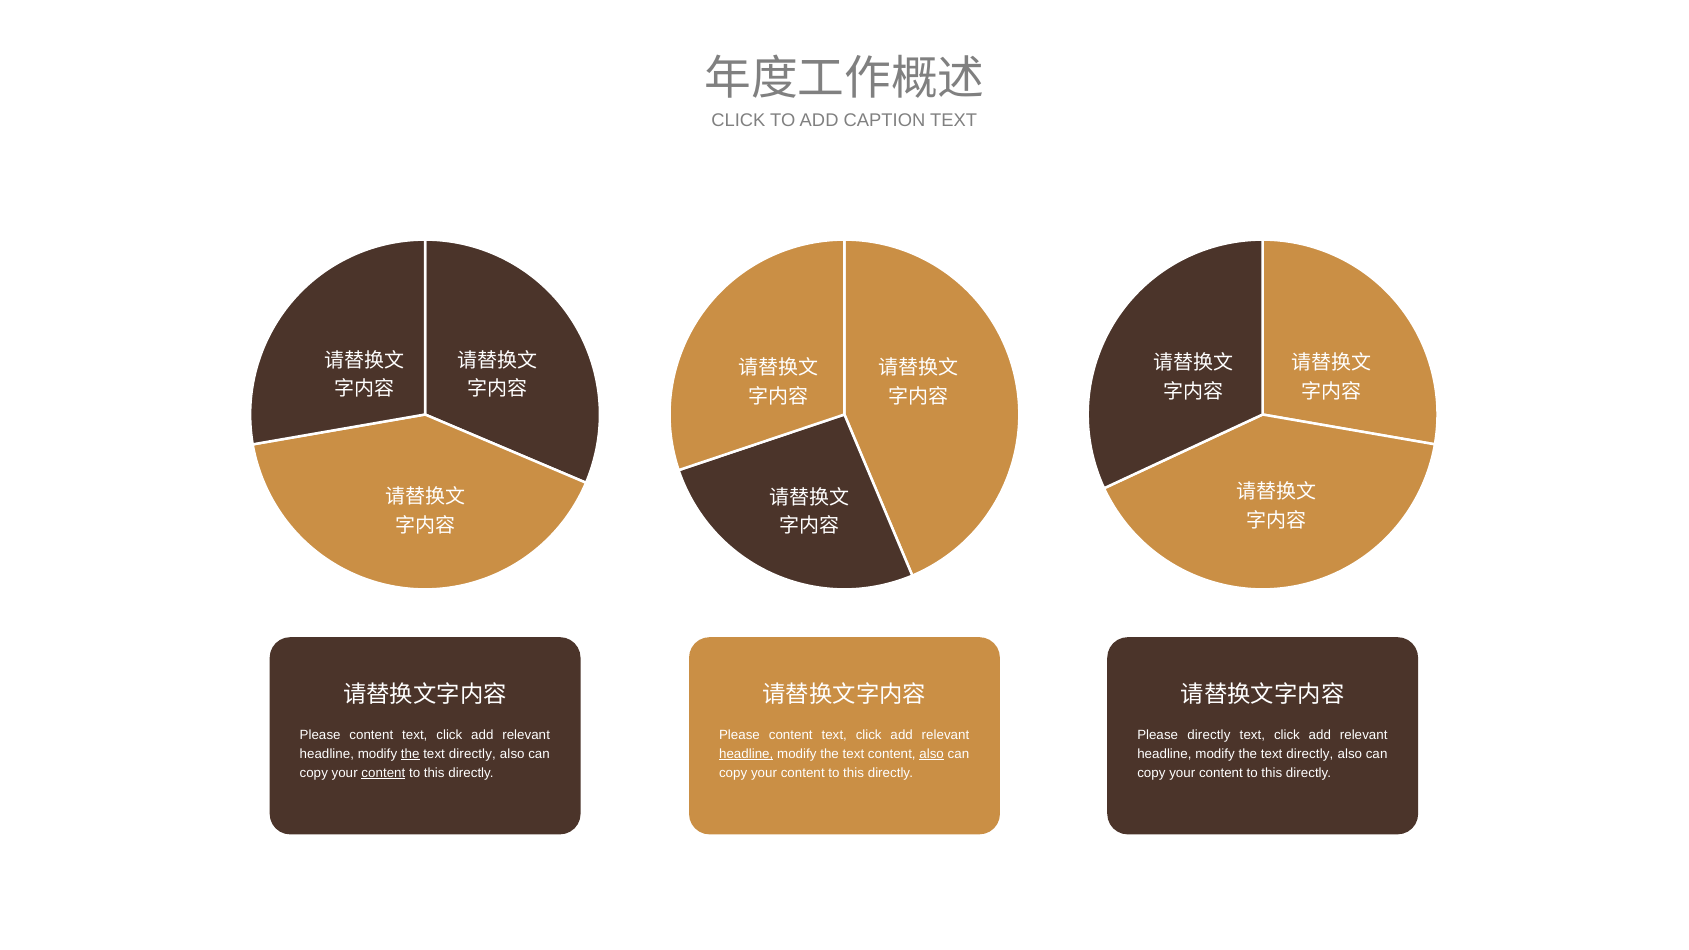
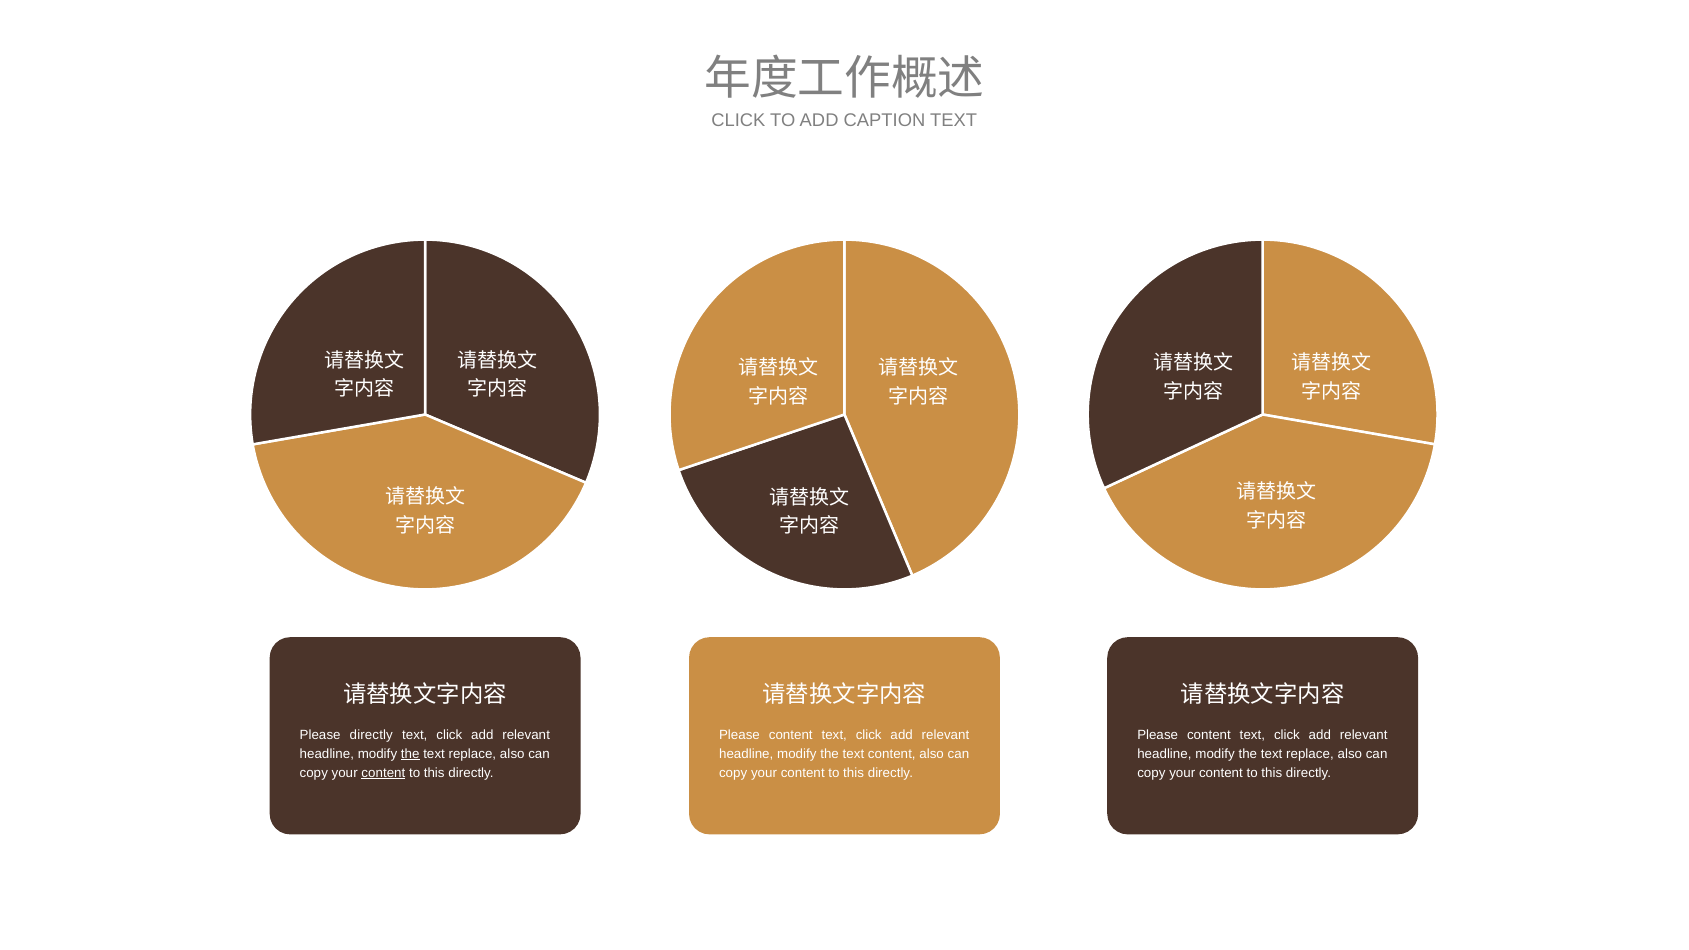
content: content -> directly (371, 735)
directly: directly -> content (1209, 735)
directly: directly -> replace (472, 754)
headline underline: present -> none (746, 754)
also underline: present -> none (932, 754)
directly: directly -> replace (1310, 754)
